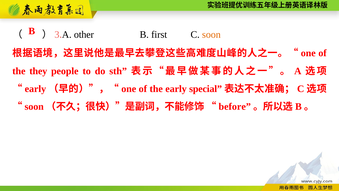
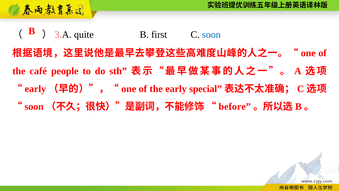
other: other -> quite (84, 35)
soon colour: orange -> blue (211, 35)
they: they -> café (38, 71)
